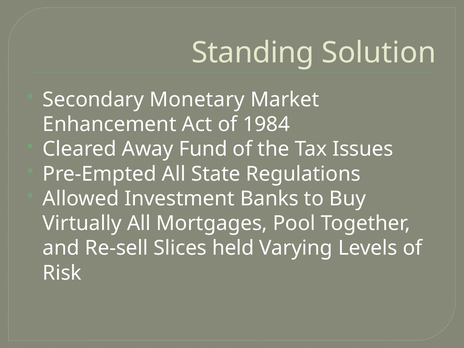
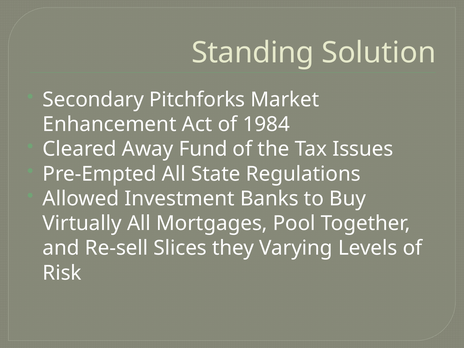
Monetary: Monetary -> Pitchforks (197, 100)
held: held -> they (233, 248)
